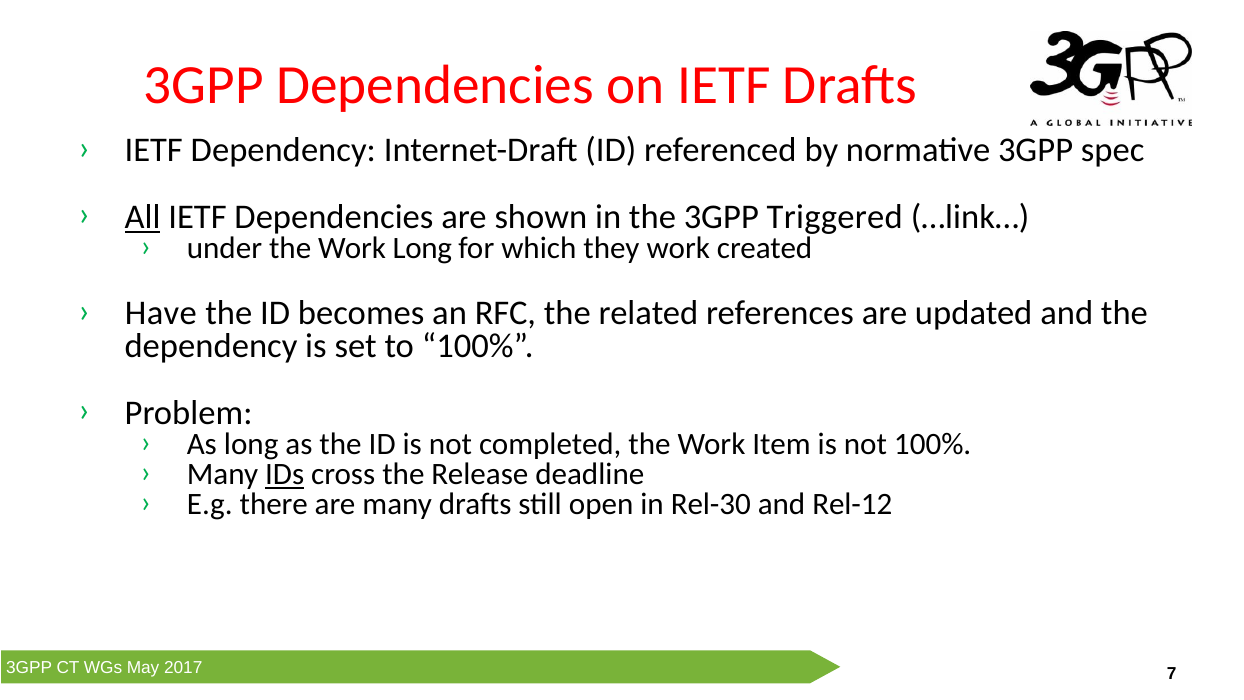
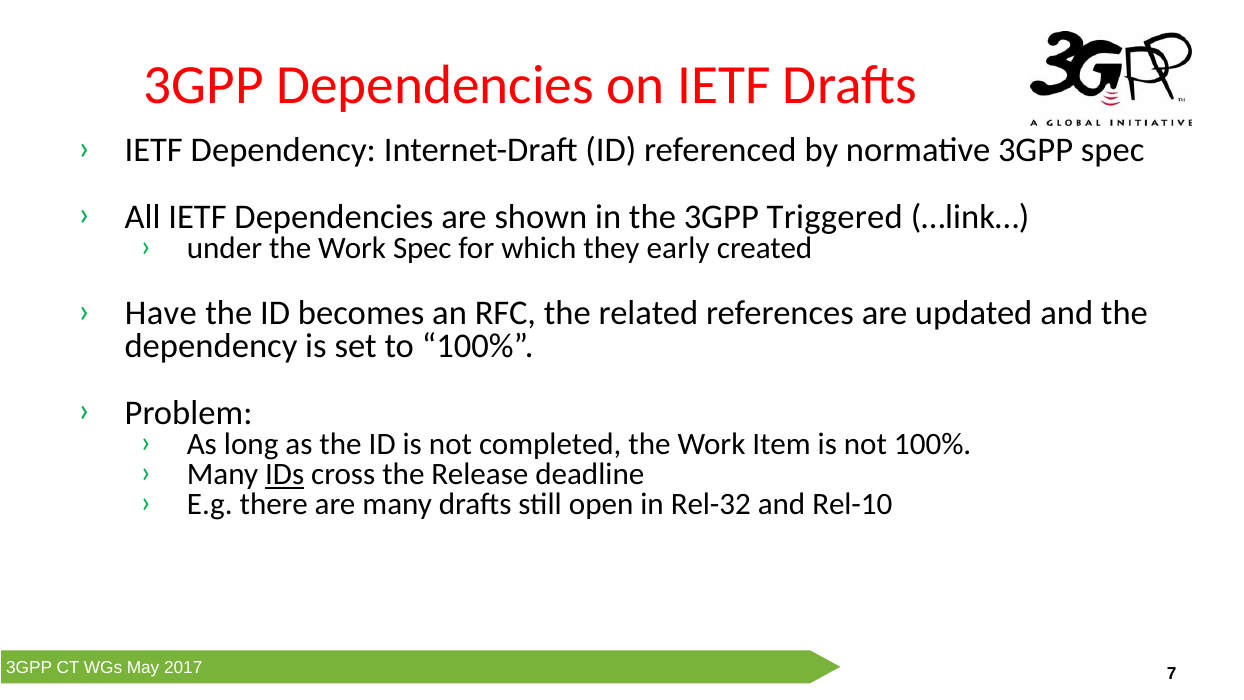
All underline: present -> none (143, 217)
Work Long: Long -> Spec (422, 249)
they work: work -> early (678, 249)
Rel-30: Rel-30 -> Rel-32 (711, 504)
Rel-12: Rel-12 -> Rel-10 (852, 504)
